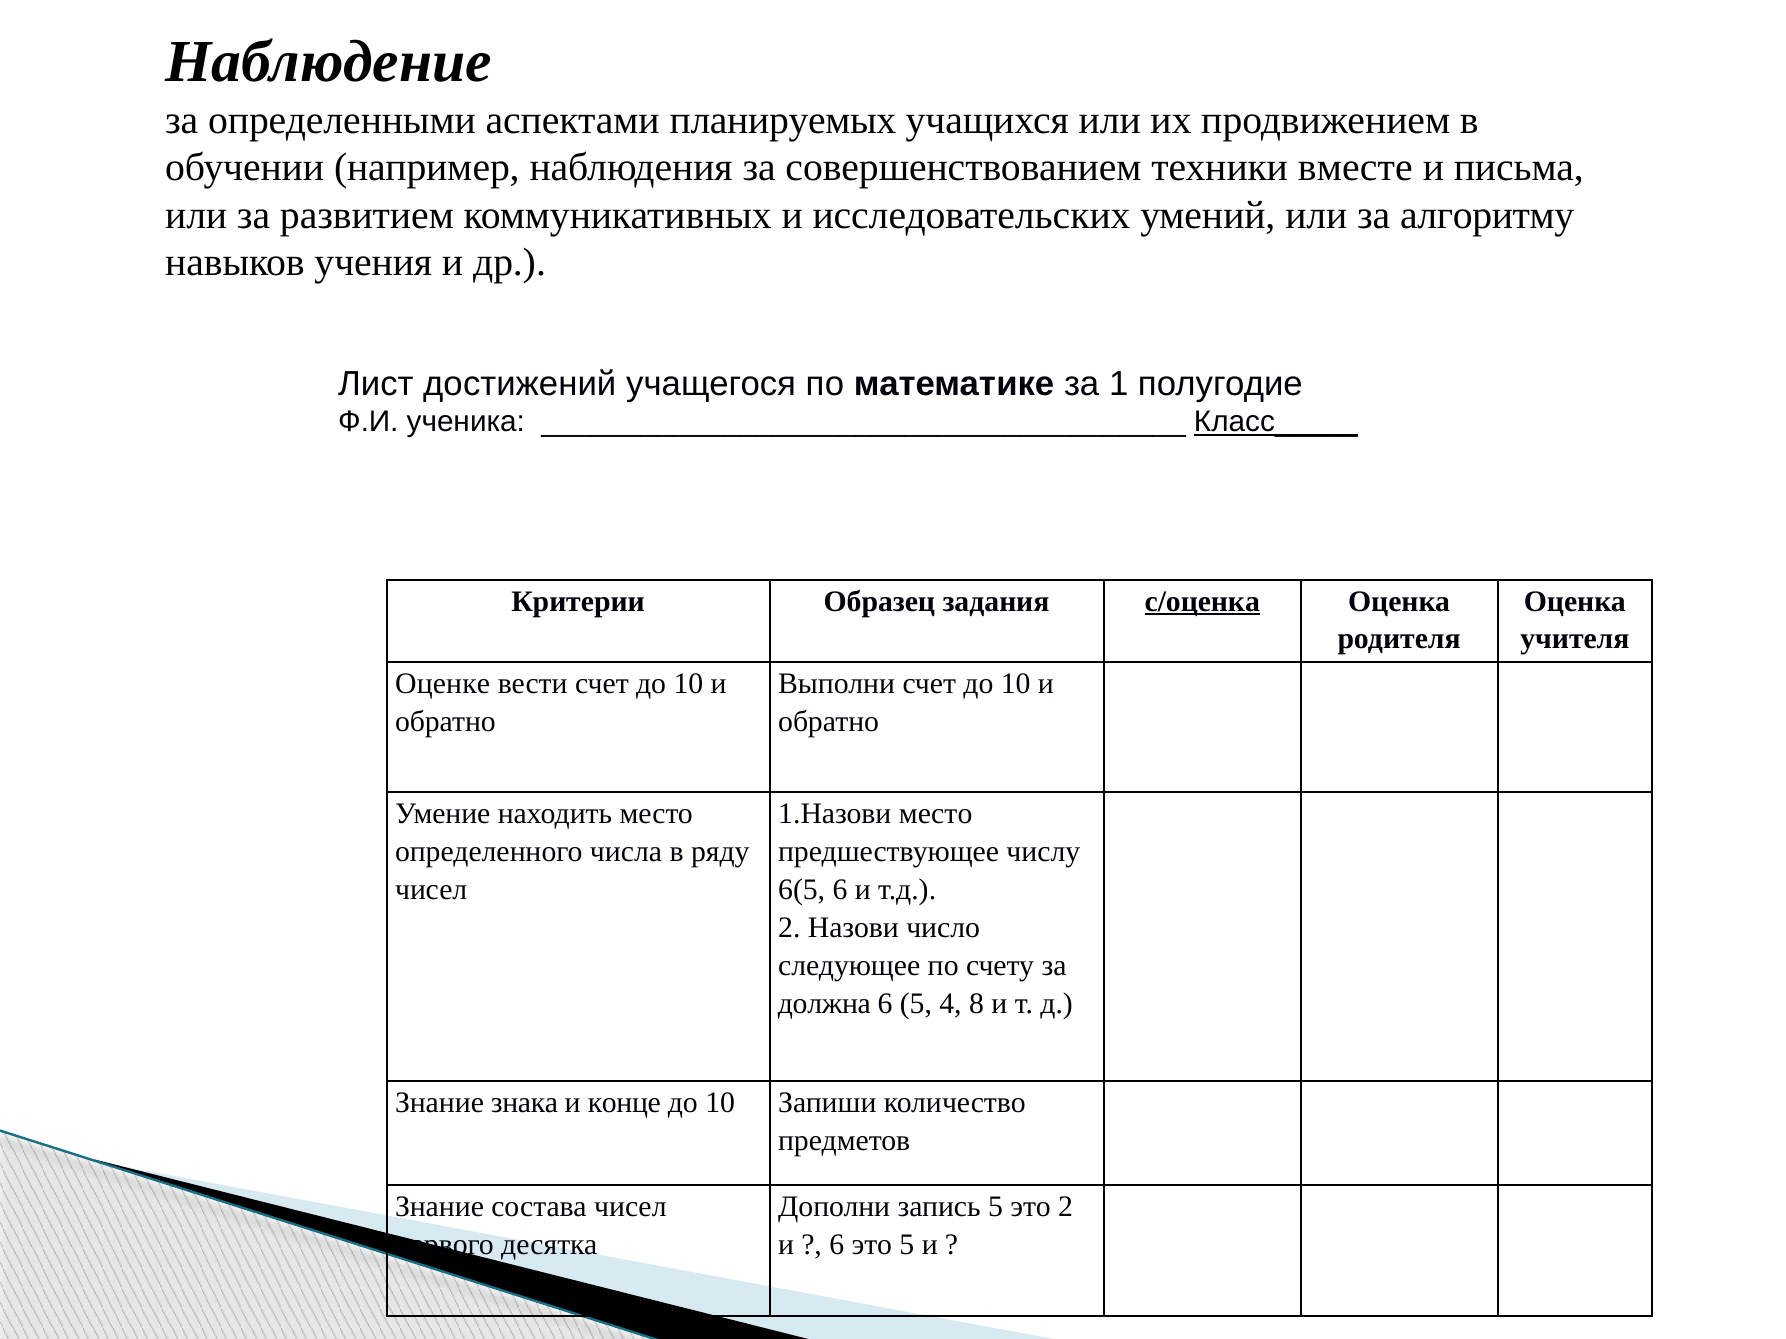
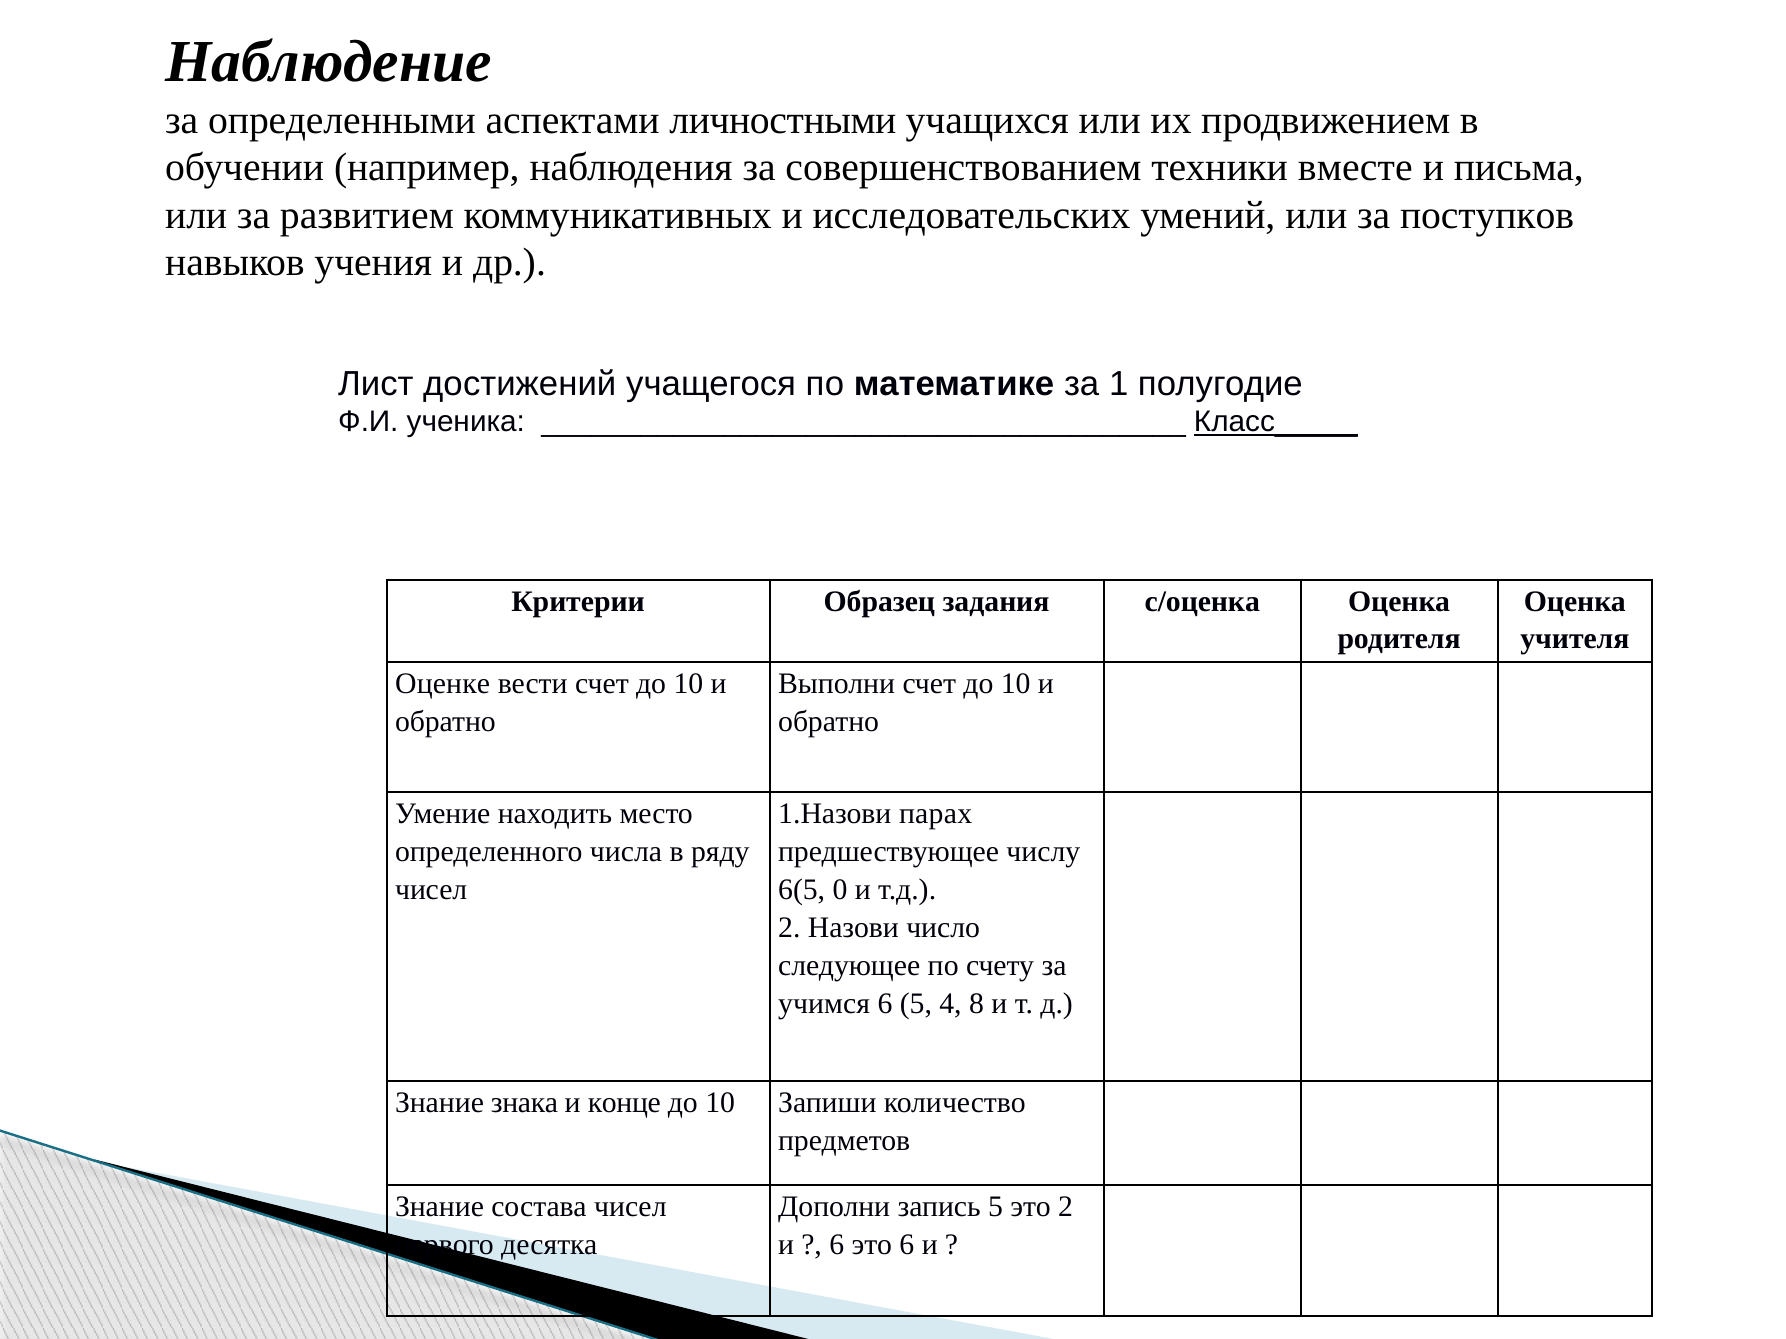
планируемых: планируемых -> личностными (783, 120)
алгоритму: алгоритму -> поступков (1487, 215)
с/оценка underline: present -> none (1202, 601)
1.Назови место: место -> парах (936, 814)
6(5 6: 6 -> 0 (840, 890)
должна: должна -> учимся (824, 1004)
это 5: 5 -> 6 (907, 1245)
